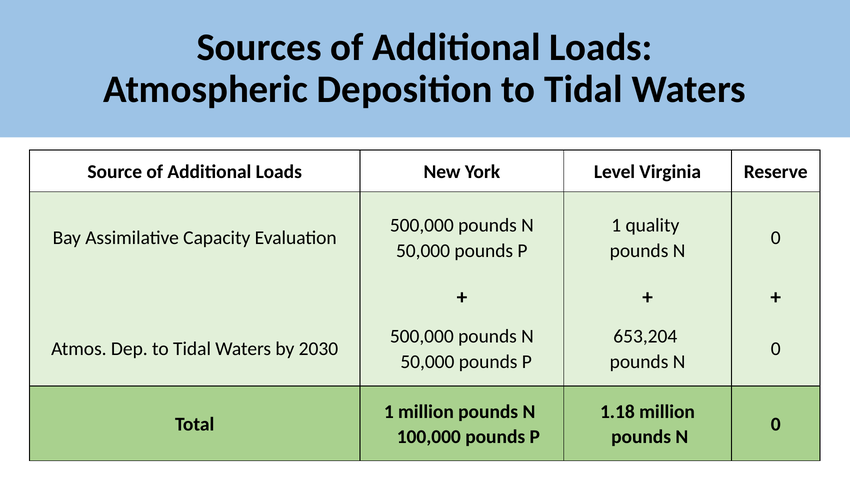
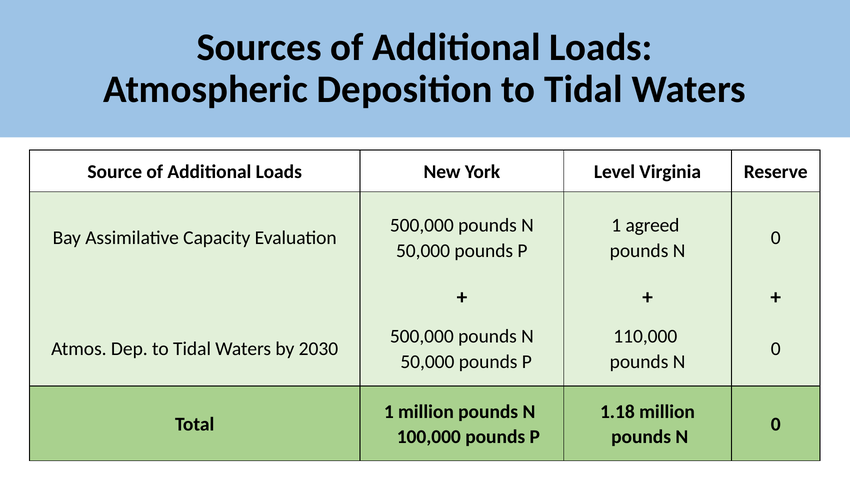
quality: quality -> agreed (652, 225)
653,204: 653,204 -> 110,000 (645, 336)
